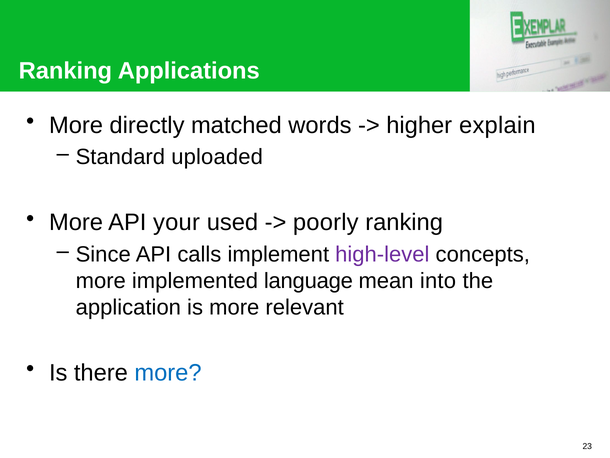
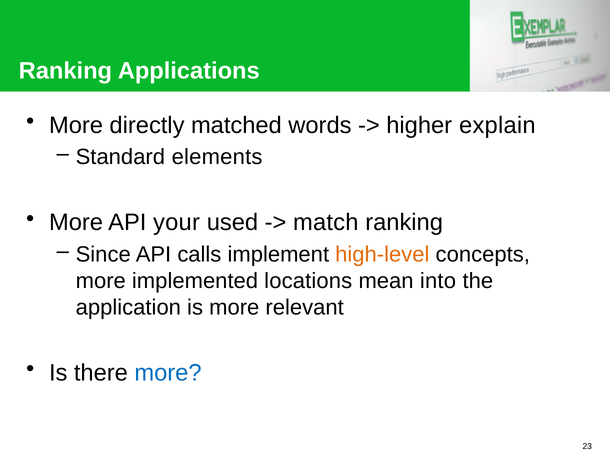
uploaded: uploaded -> elements (217, 157)
poorly: poorly -> match (326, 222)
high-level colour: purple -> orange (382, 254)
language: language -> locations (308, 281)
